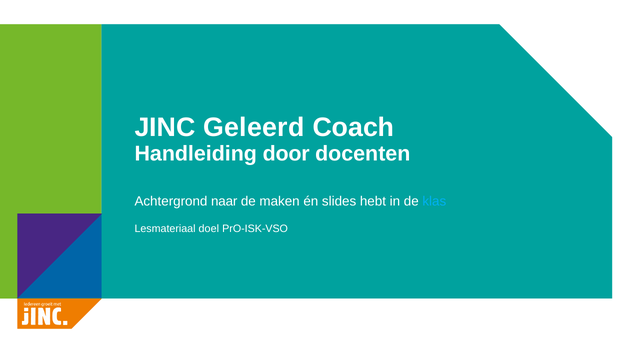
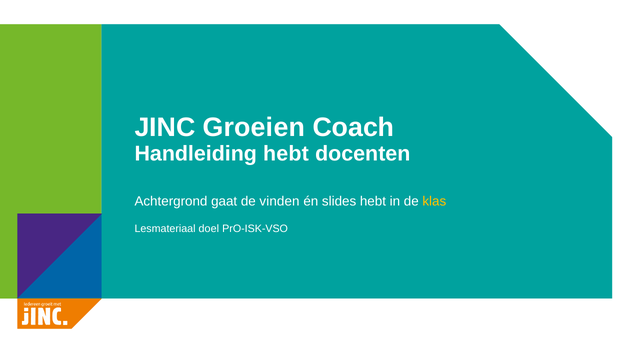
Geleerd: Geleerd -> Groeien (254, 128)
Handleiding door: door -> hebt (286, 154)
naar: naar -> gaat (224, 201)
maken: maken -> vinden (280, 201)
klas colour: light blue -> yellow (434, 201)
